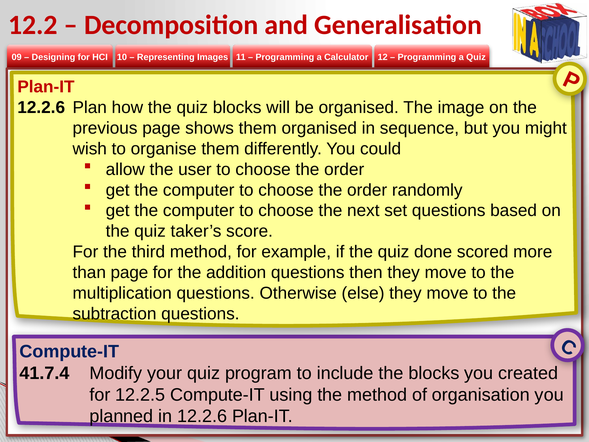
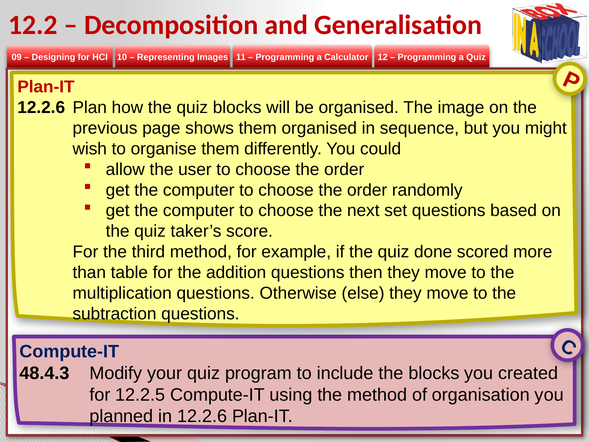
than page: page -> table (129, 272)
41.7.4: 41.7.4 -> 48.4.3 (44, 373)
